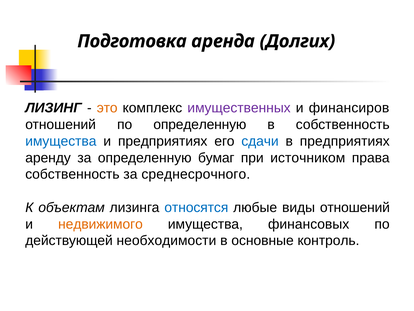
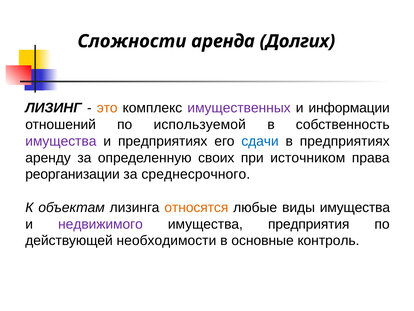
Подготовка: Подготовка -> Сложности (132, 41)
финансиров: финансиров -> информации (349, 108)
по определенную: определенную -> используемой (200, 124)
имущества colour: blue -> purple (61, 141)
бумаг: бумаг -> своих (216, 158)
собственность: собственность -> реорганизации (72, 174)
относятся colour: blue -> orange (196, 207)
виды отношений: отношений -> имущества (355, 207)
недвижимого colour: orange -> purple (100, 224)
финансовых: финансовых -> предприятия (309, 224)
